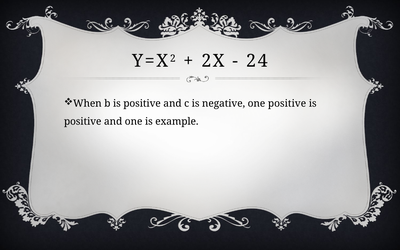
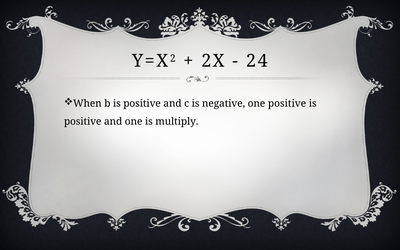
example: example -> multiply (177, 122)
